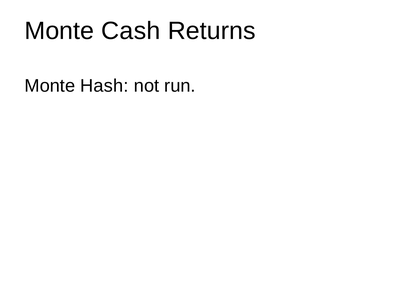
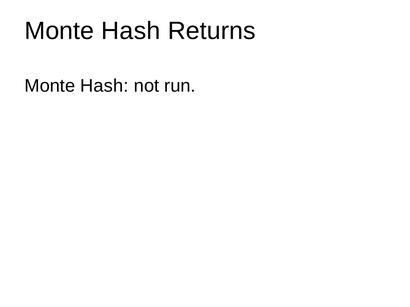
Cash: Cash -> Hash (131, 31)
